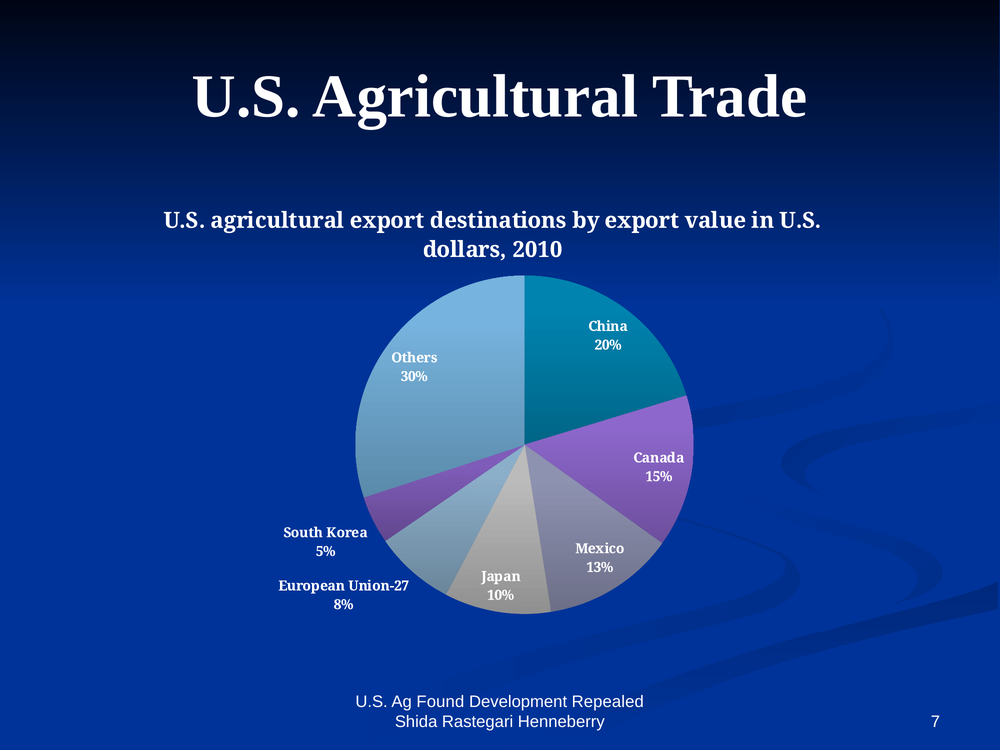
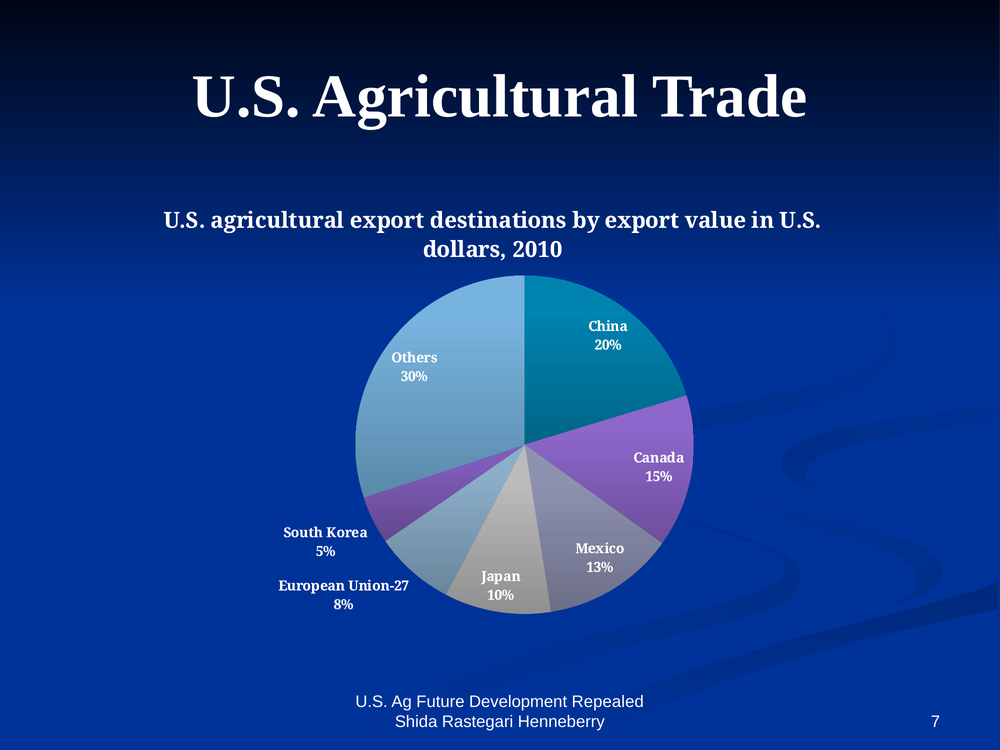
Found: Found -> Future (440, 702)
